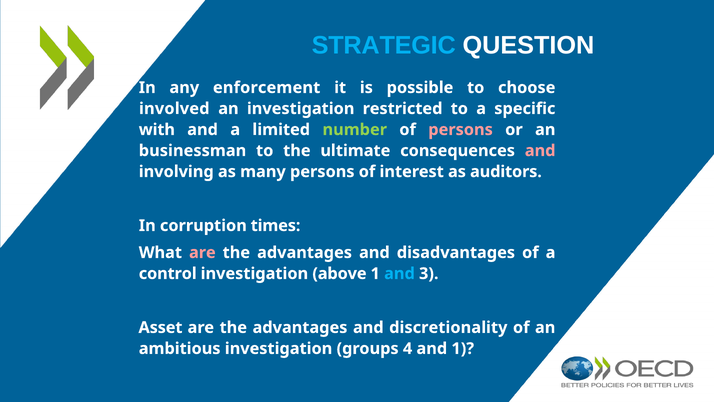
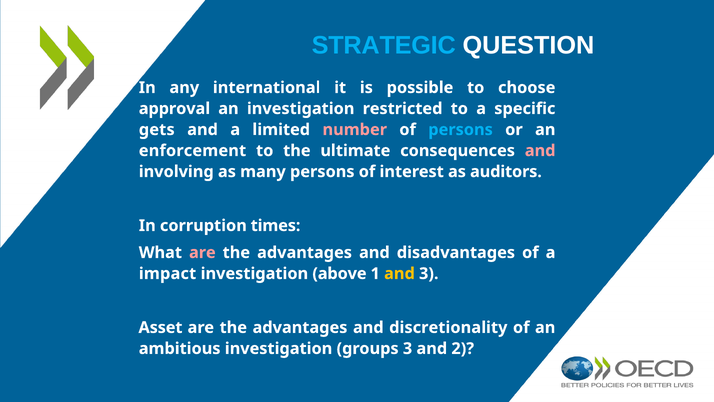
enforcement: enforcement -> international (267, 88)
involved: involved -> approval (174, 109)
with: with -> gets (157, 130)
number colour: light green -> pink (355, 130)
persons colour: pink -> light blue (461, 130)
businessman: businessman -> enforcement (192, 151)
control: control -> impact (168, 273)
and colour: light blue -> yellow (399, 273)
groups 4: 4 -> 3 (408, 348)
and 1: 1 -> 2 (463, 348)
